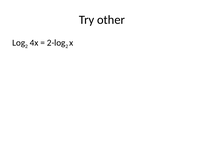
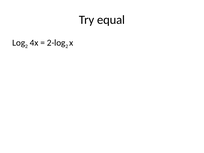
other: other -> equal (111, 20)
